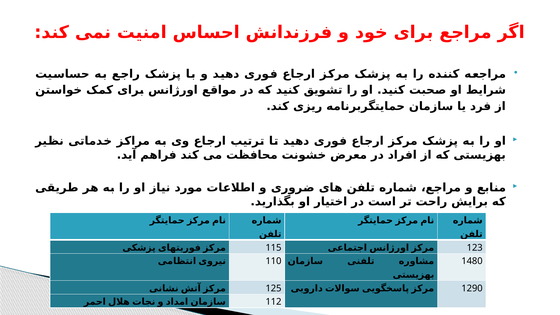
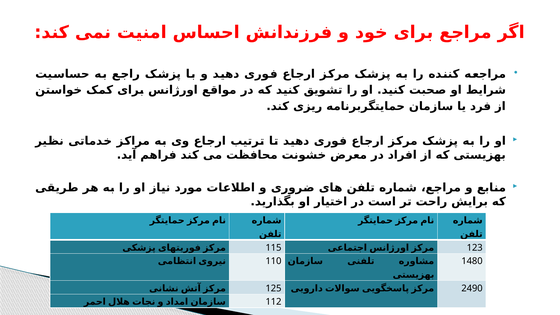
1290: 1290 -> 2490 (472, 288)
